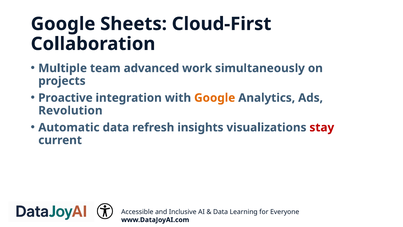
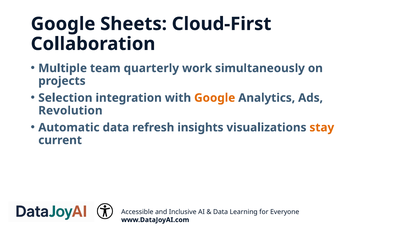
advanced: advanced -> quarterly (151, 68)
Proactive: Proactive -> Selection (65, 98)
stay colour: red -> orange (322, 127)
